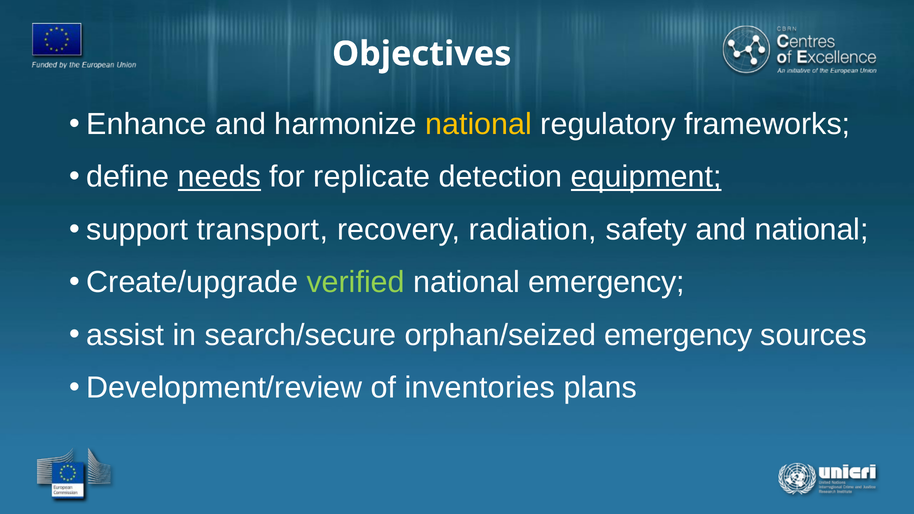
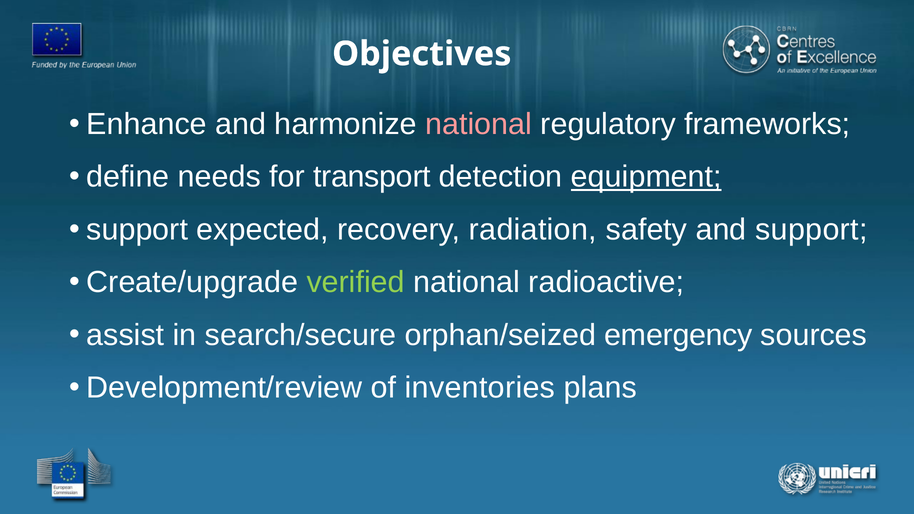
national colour: yellow -> pink (479, 124)
needs underline: present -> none (219, 177)
replicate: replicate -> transport (372, 177)
transport: transport -> expected (263, 230)
and national: national -> support (811, 230)
national emergency: emergency -> radioactive (606, 282)
